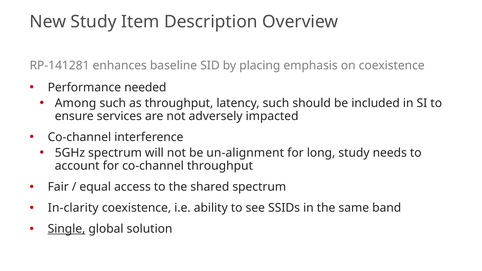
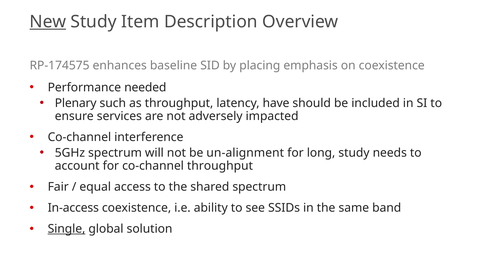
New underline: none -> present (48, 22)
RP-141281: RP-141281 -> RP-174575 (60, 65)
Among: Among -> Plenary (76, 103)
latency such: such -> have (276, 103)
In-clarity: In-clarity -> In-access (73, 208)
